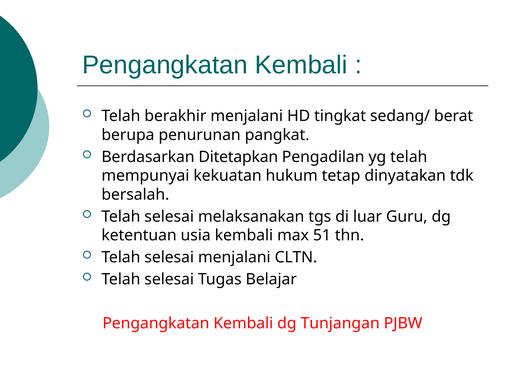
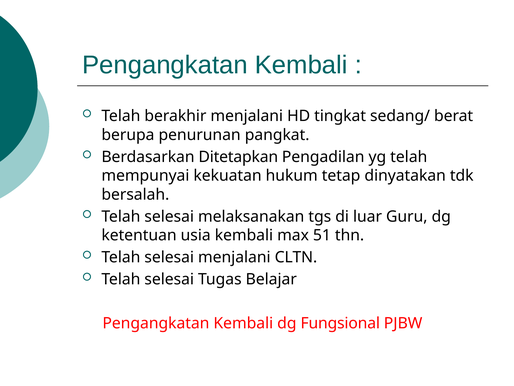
Tunjangan: Tunjangan -> Fungsional (340, 323)
